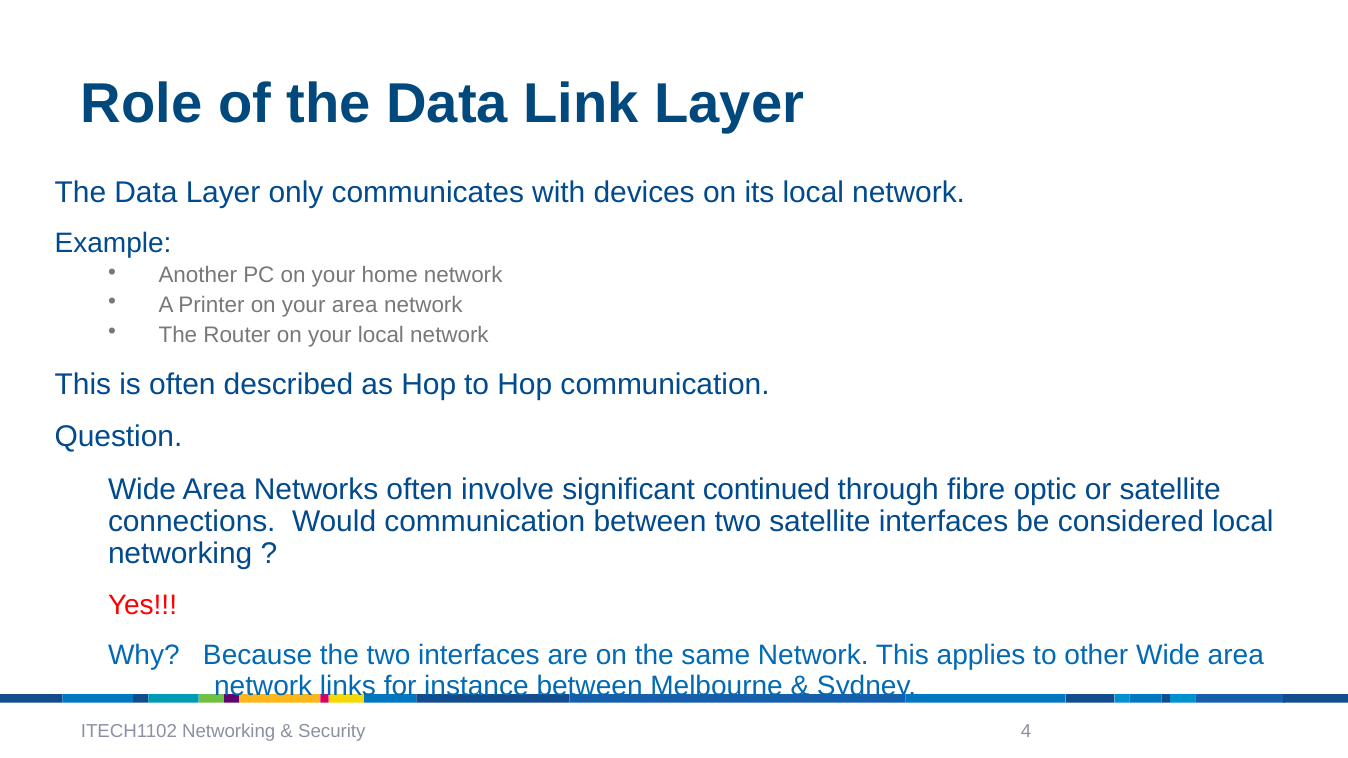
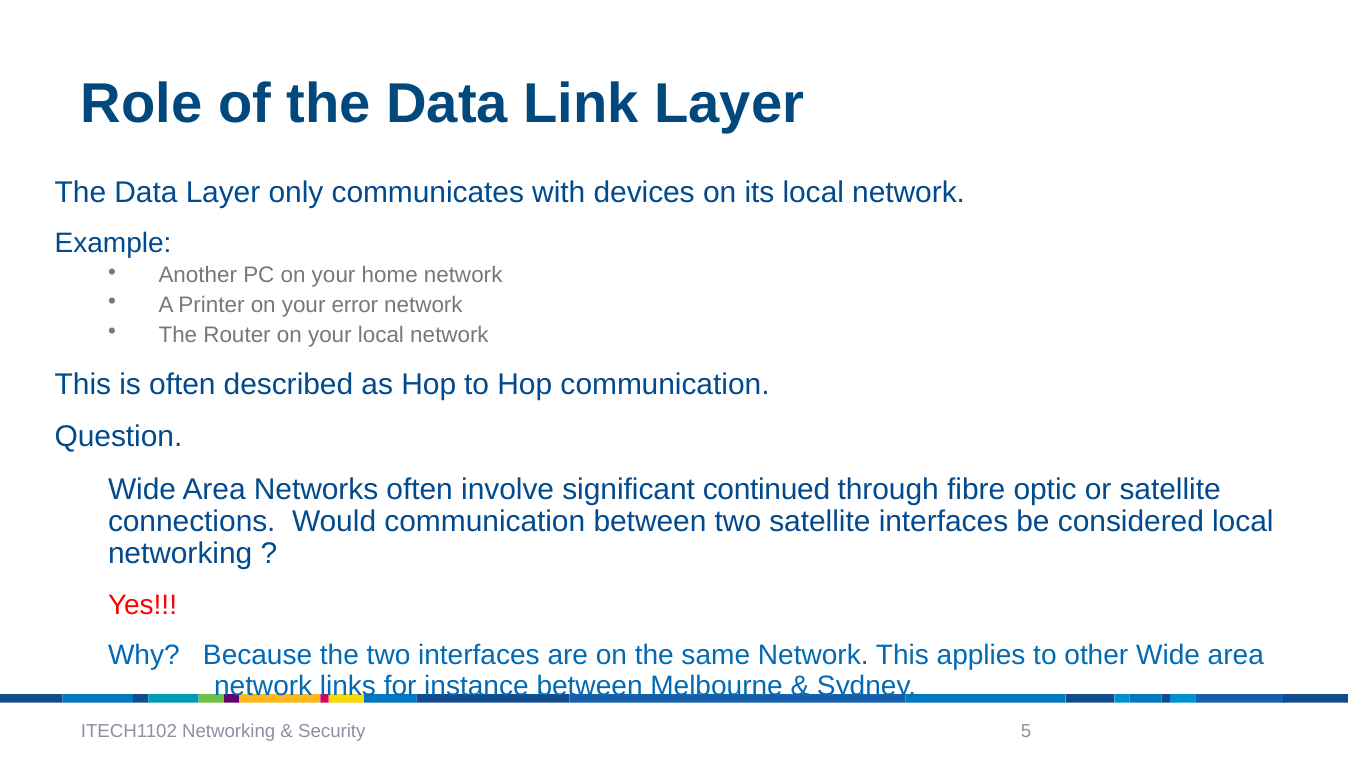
your area: area -> error (355, 305)
4: 4 -> 5 (1026, 732)
